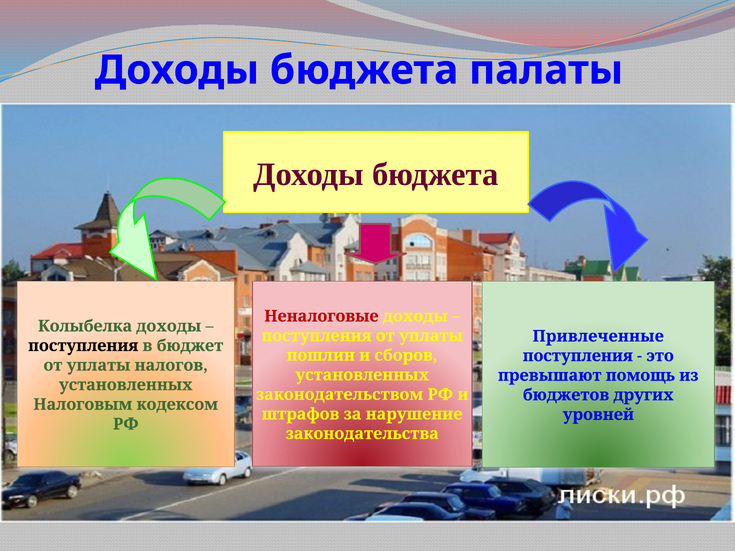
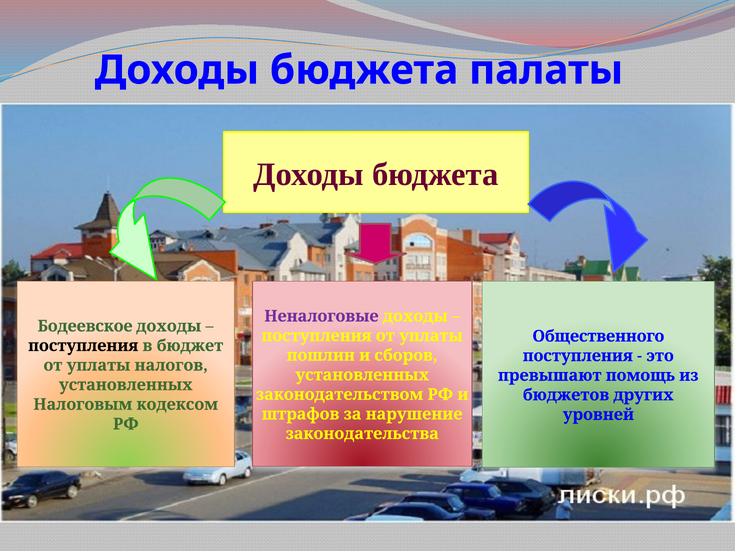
Неналоговые colour: red -> purple (321, 316)
Колыбелка: Колыбелка -> Бодеевское (85, 326)
Привлеченные: Привлеченные -> Общественного (598, 336)
